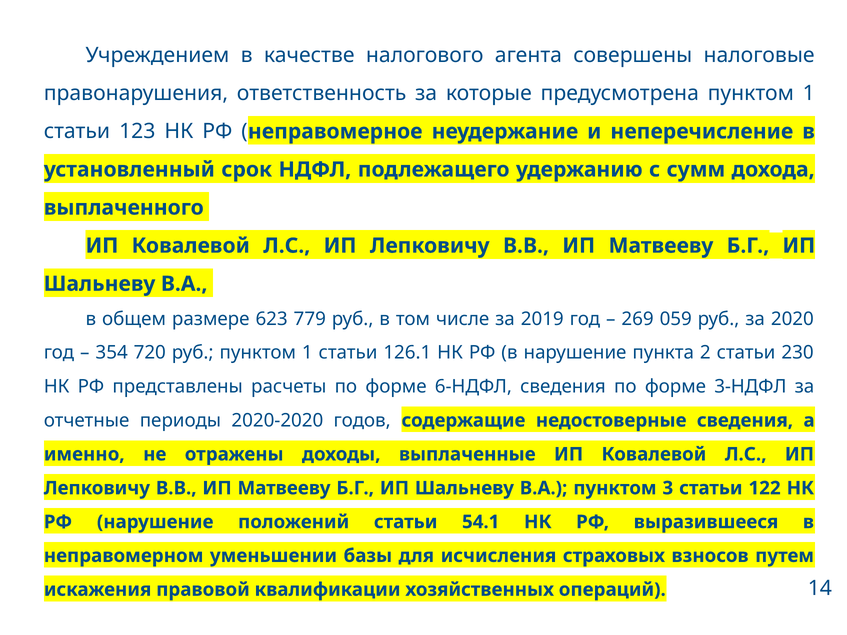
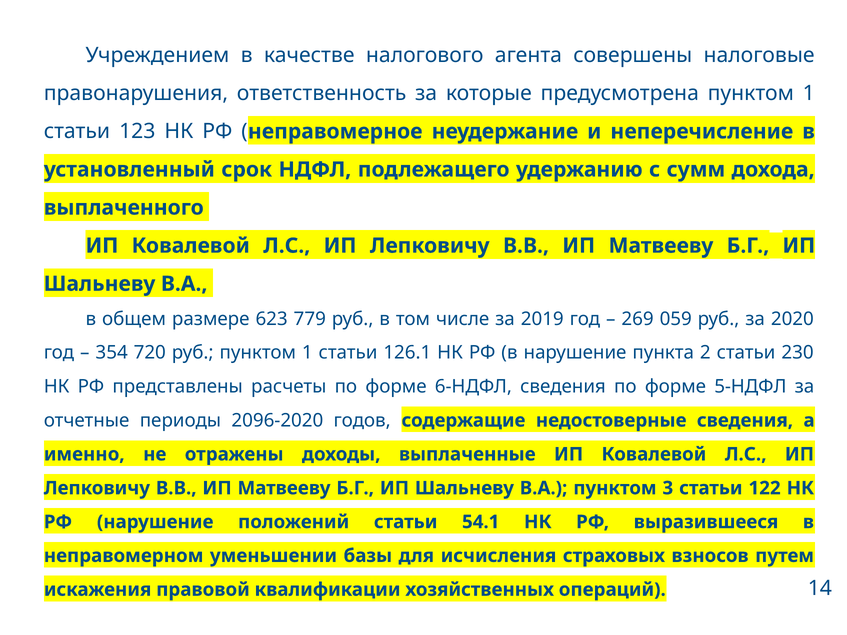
3-НДФЛ: 3-НДФЛ -> 5-НДФЛ (750, 387)
2020-2020: 2020-2020 -> 2096-2020 (277, 421)
